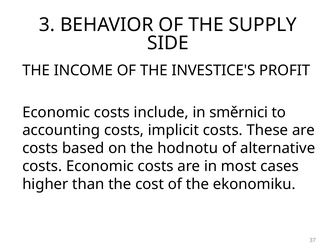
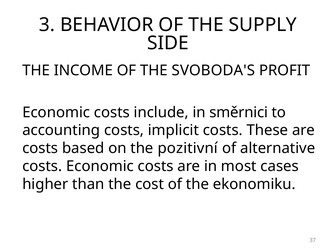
INVESTICE'S: INVESTICE'S -> SVOBODA'S (213, 70)
hodnotu: hodnotu -> pozitivní (188, 148)
